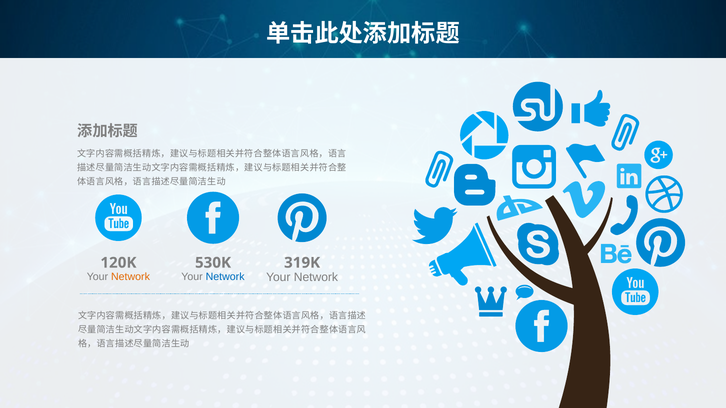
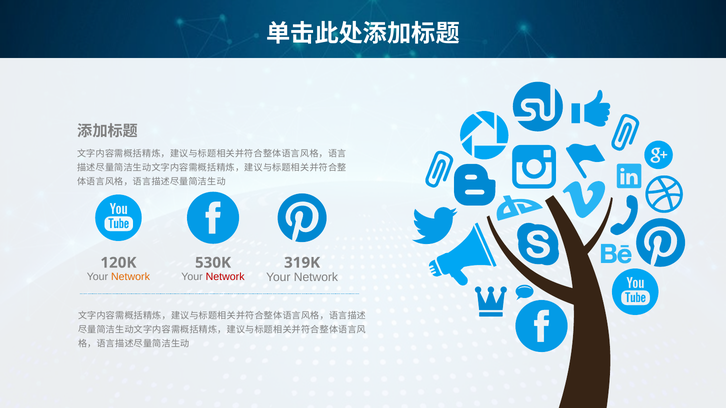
Network colour: blue -> red (225, 277)
